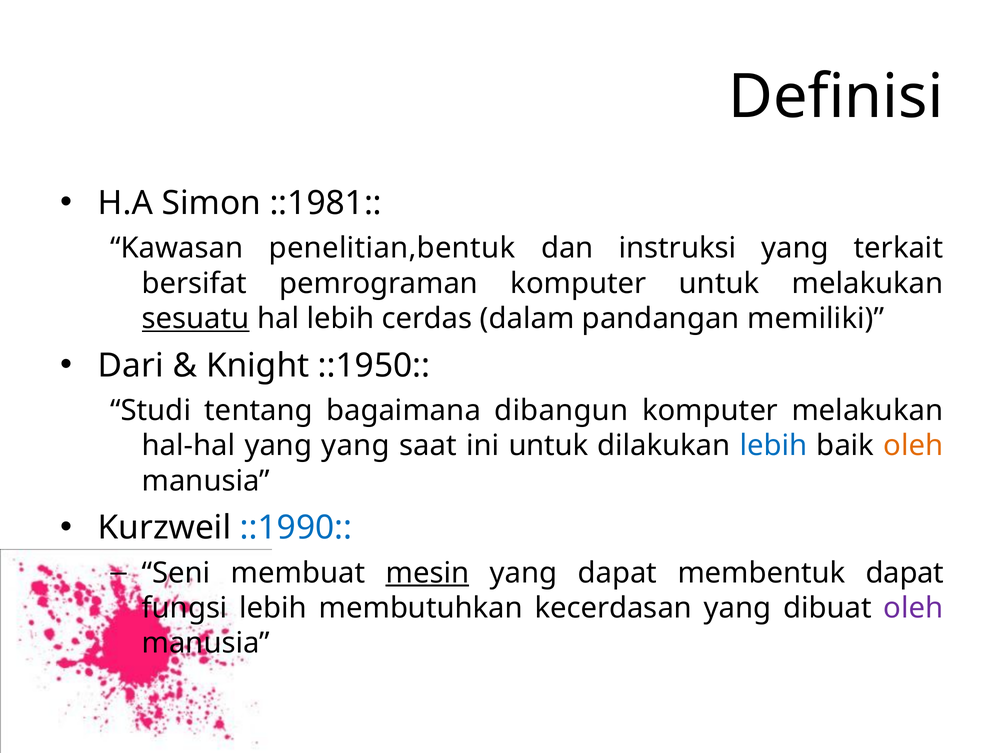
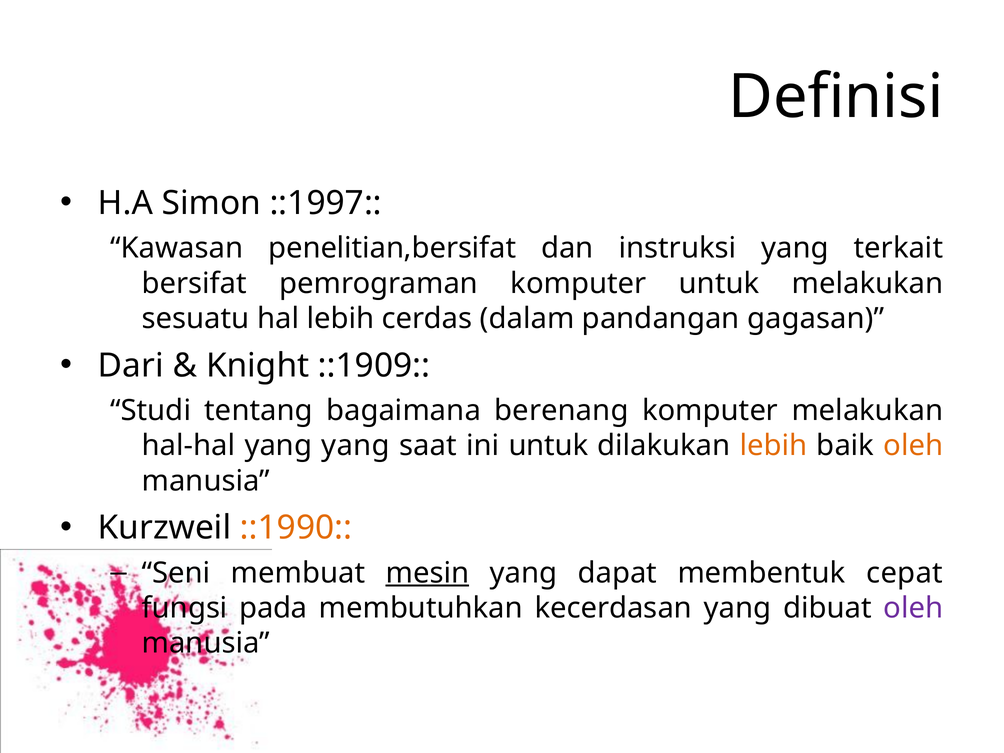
::1981: ::1981 -> ::1997 (326, 203)
penelitian,bentuk: penelitian,bentuk -> penelitian,bersifat (392, 248)
sesuatu underline: present -> none (196, 319)
memiliki: memiliki -> gagasan (816, 319)
::1950: ::1950 -> ::1909 (374, 365)
dibangun: dibangun -> berenang (561, 411)
lebih colour: blue -> orange (774, 446)
::1990 colour: blue -> orange (296, 528)
membentuk dapat: dapat -> cepat (905, 573)
fungsi lebih: lebih -> pada (273, 608)
